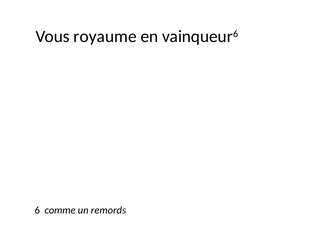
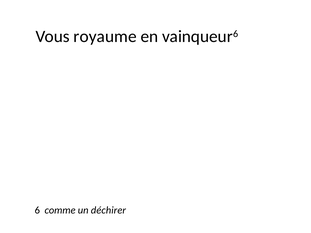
remords: remords -> déchirer (108, 210)
